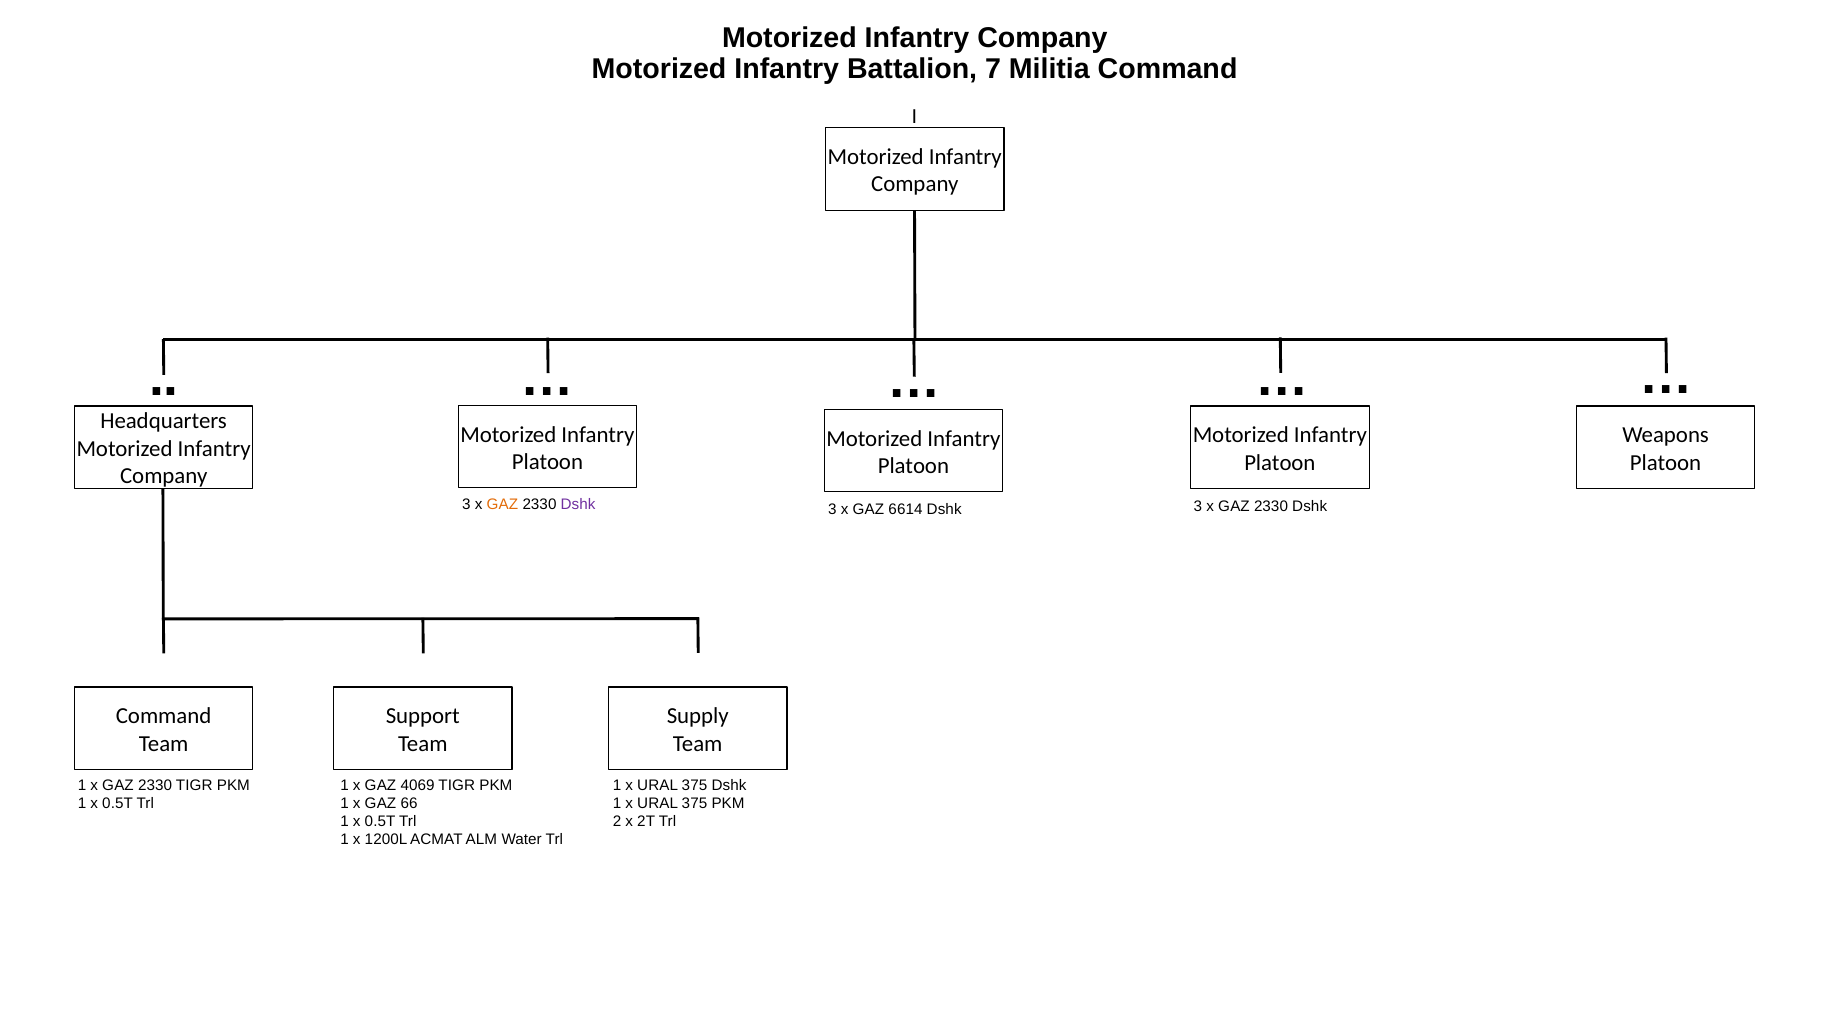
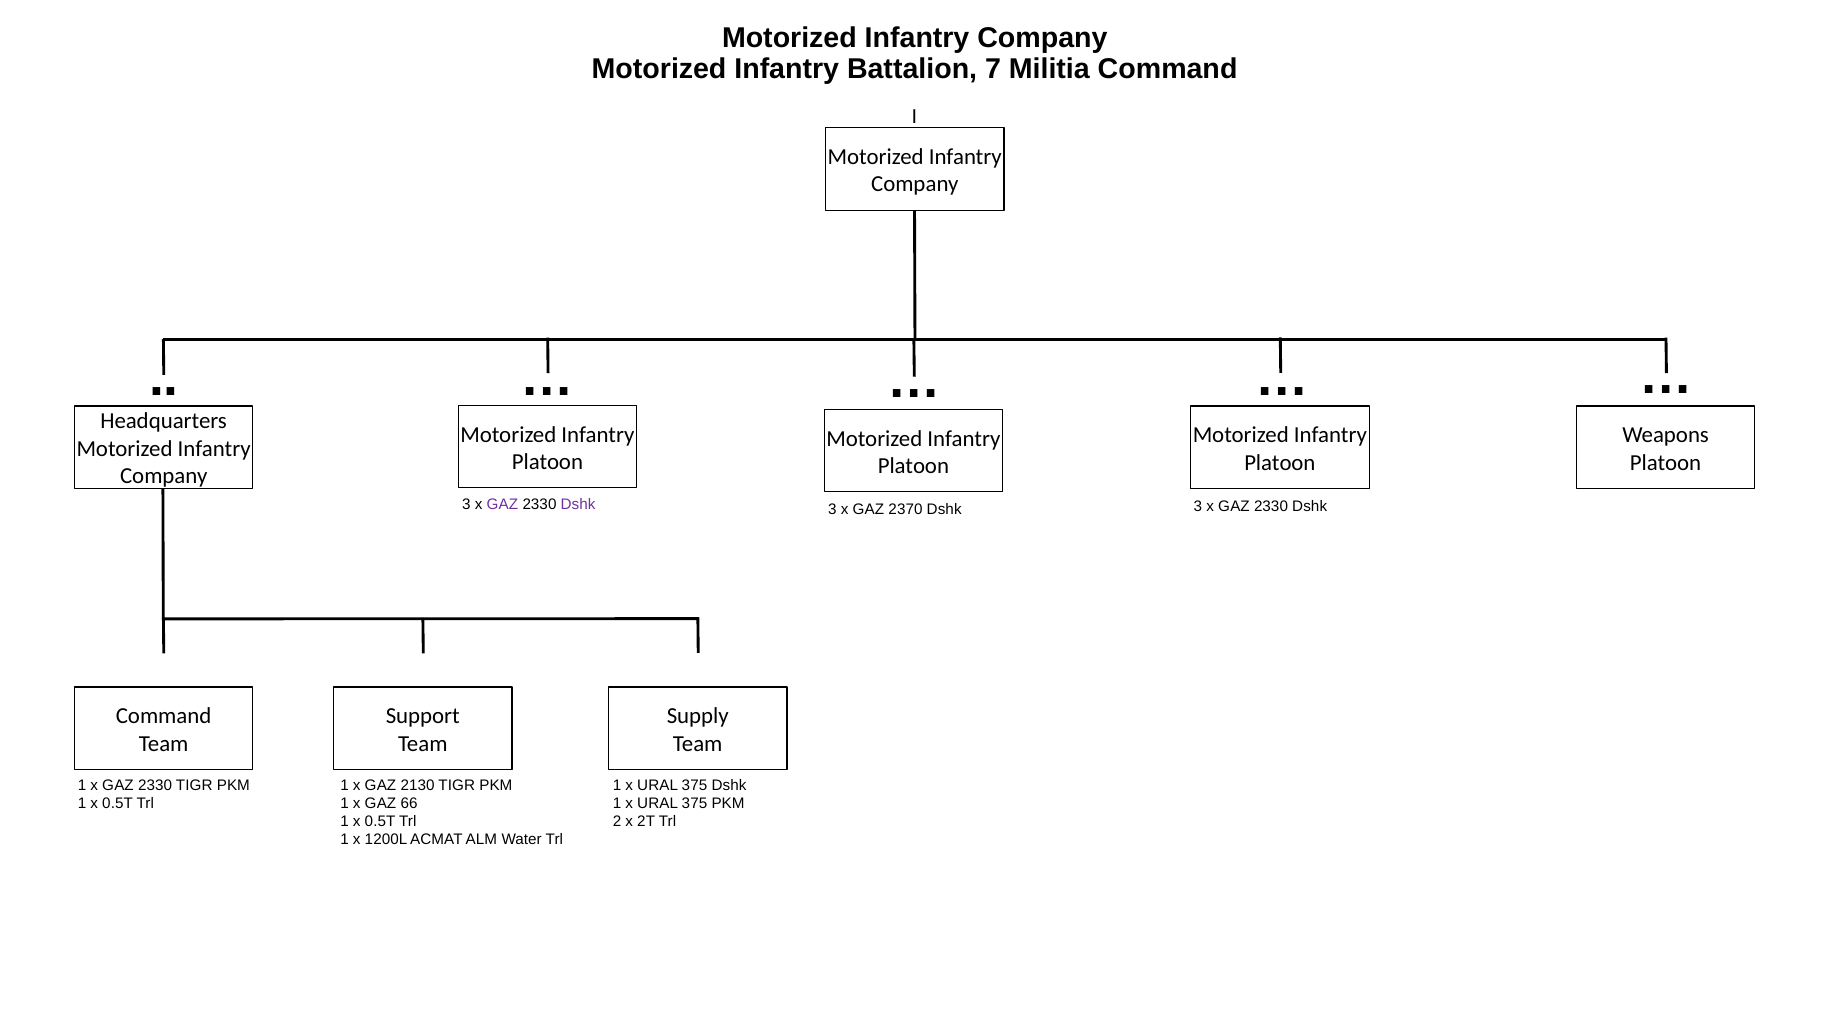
GAZ colour: orange -> purple (502, 504)
6614: 6614 -> 2370 (905, 509)
4069: 4069 -> 2130 (418, 785)
